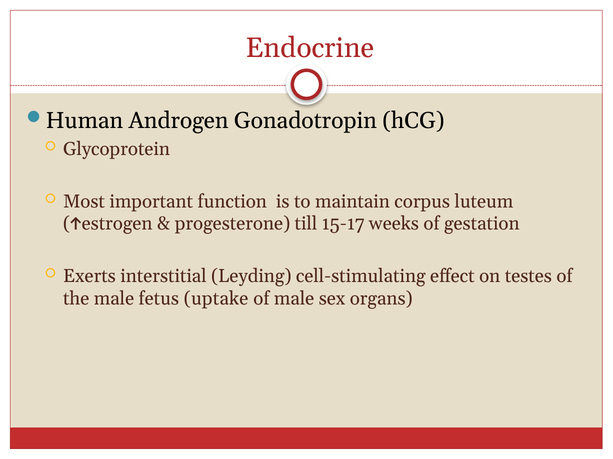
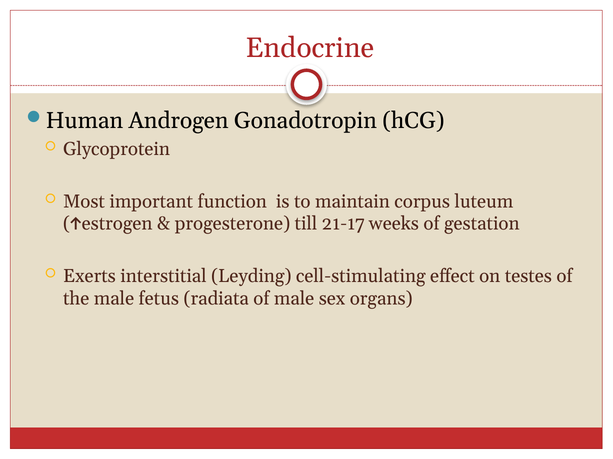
15-17: 15-17 -> 21-17 (343, 224)
uptake: uptake -> radiata (216, 299)
